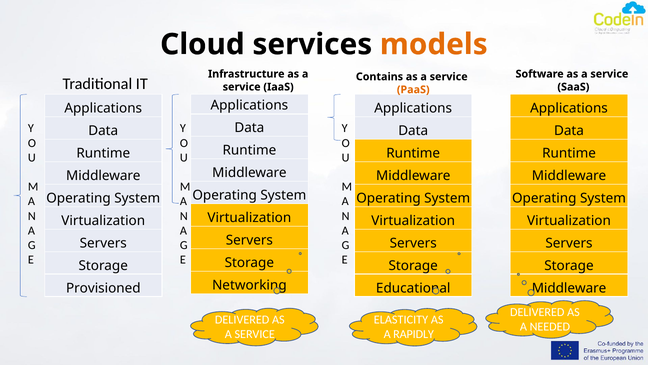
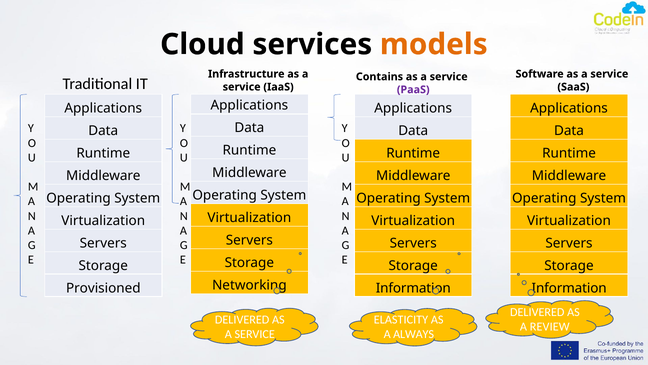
PaaS colour: orange -> purple (413, 90)
Educational: Educational -> Information (413, 288)
Middleware: Middleware -> Information (569, 288)
NEEDED: NEEDED -> REVIEW (550, 326)
RAPIDLY: RAPIDLY -> ALWAYS (414, 334)
